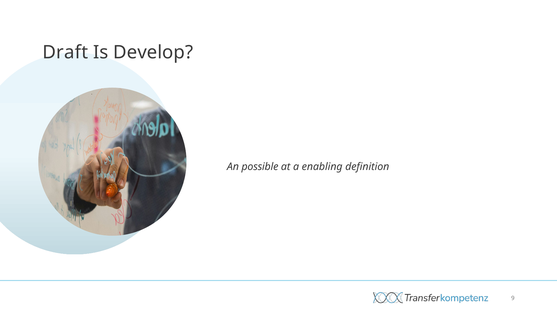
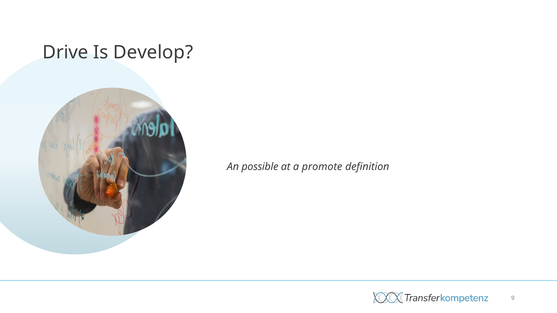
Draft: Draft -> Drive (65, 52)
enabling: enabling -> promote (322, 167)
